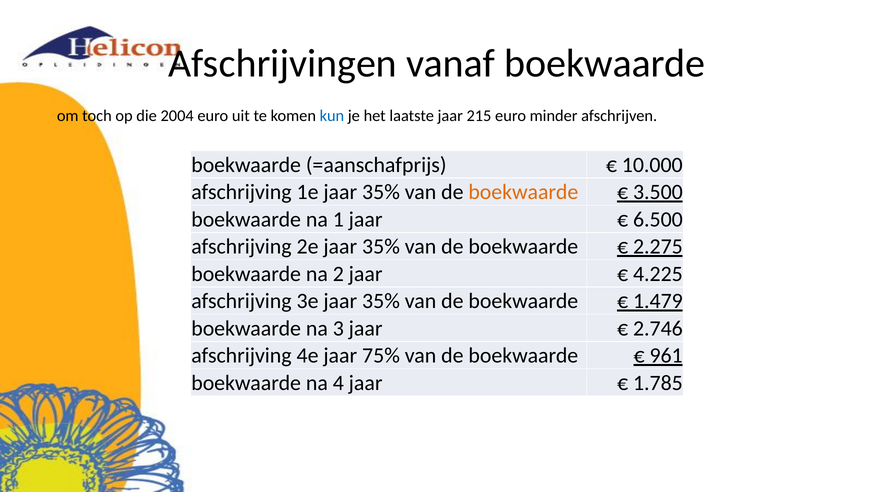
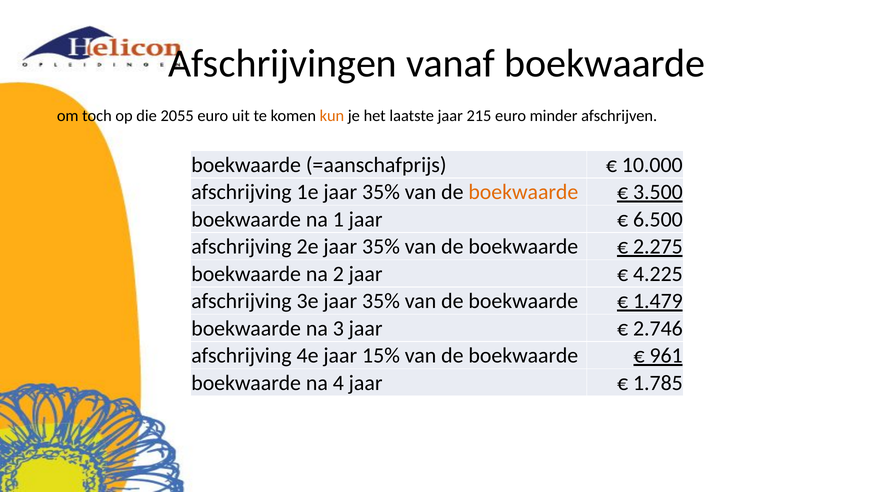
2004: 2004 -> 2055 (177, 116)
kun colour: blue -> orange (332, 116)
75%: 75% -> 15% (381, 355)
